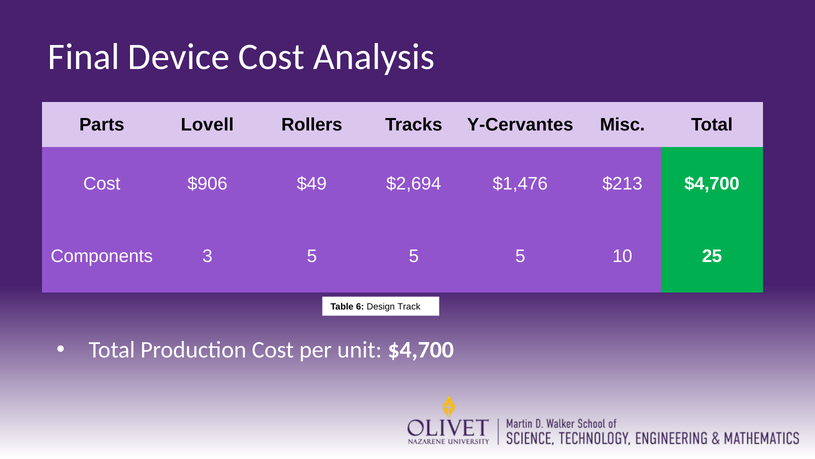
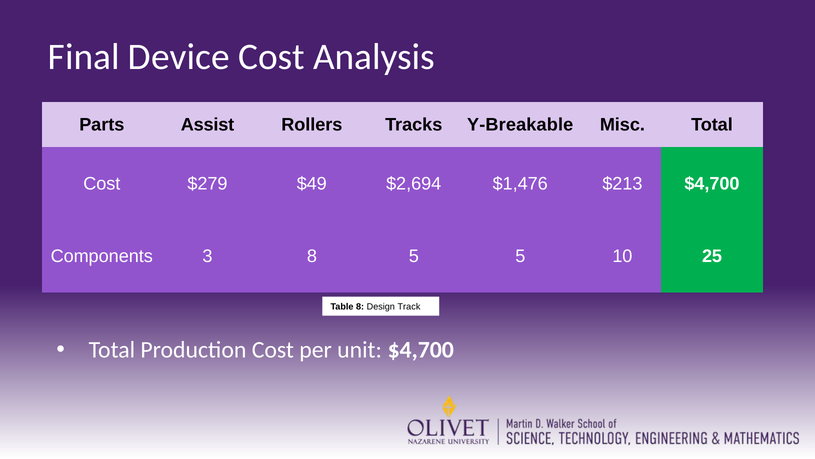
Lovell: Lovell -> Assist (208, 125)
Y-Cervantes: Y-Cervantes -> Y-Breakable (520, 125)
$906: $906 -> $279 (207, 183)
3 5: 5 -> 8 (312, 256)
Table 6: 6 -> 8 (360, 306)
